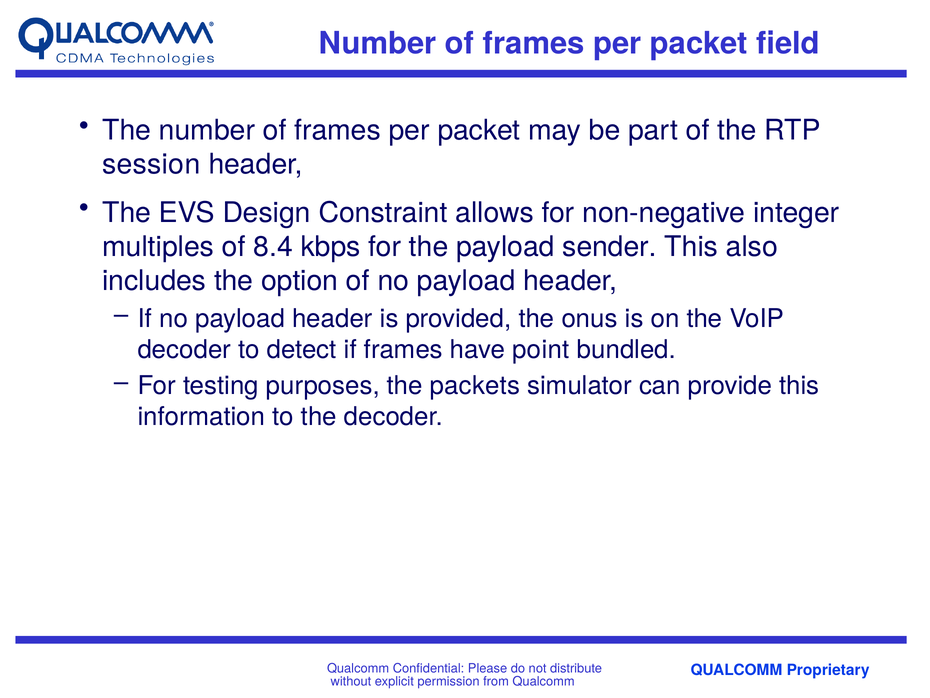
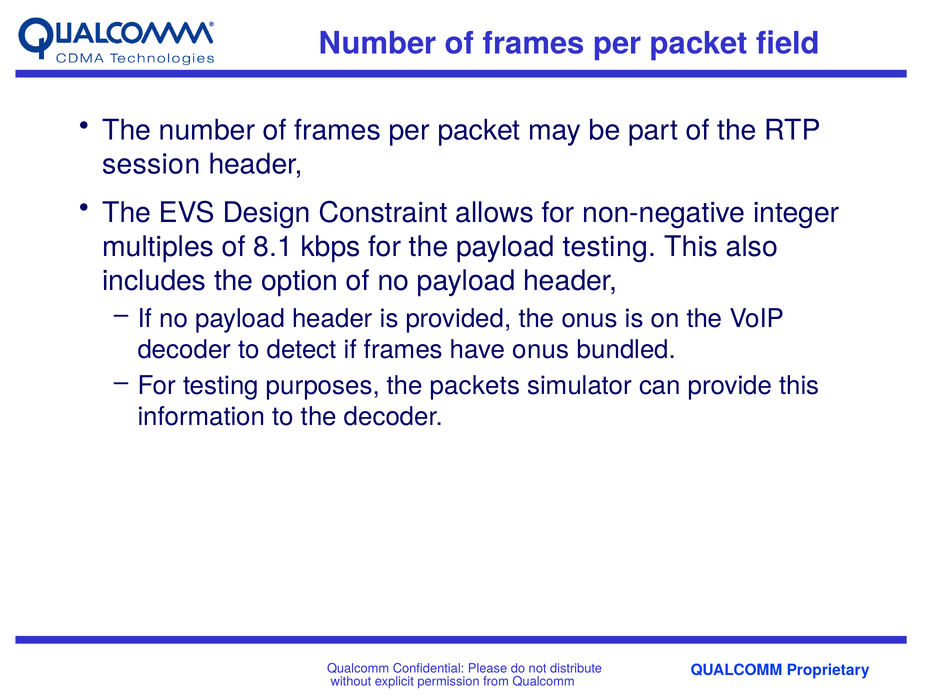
8.4: 8.4 -> 8.1 (273, 247)
payload sender: sender -> testing (609, 247)
have point: point -> onus (541, 349)
